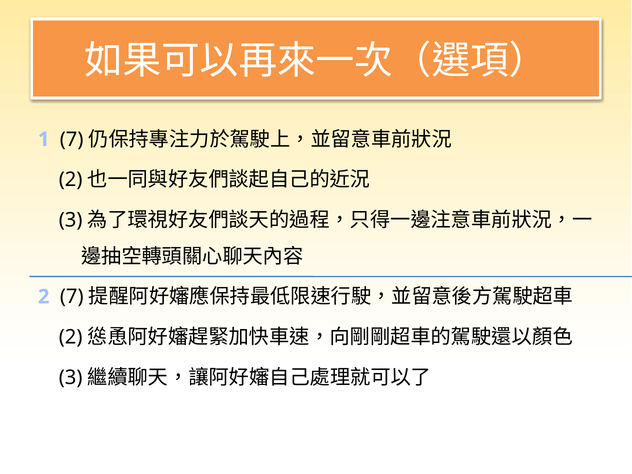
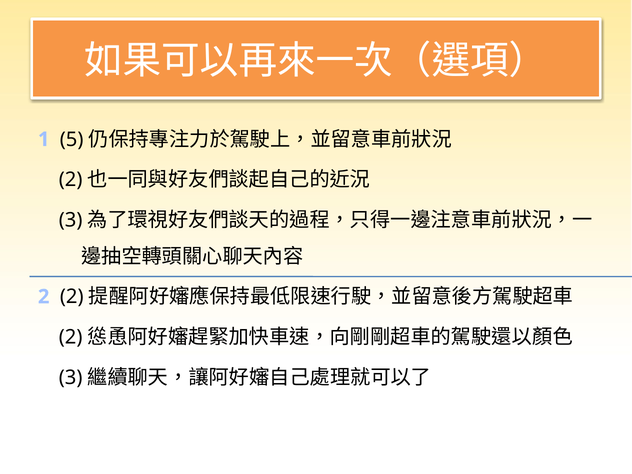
1 7: 7 -> 5 (72, 139)
2 7: 7 -> 2 (72, 297)
